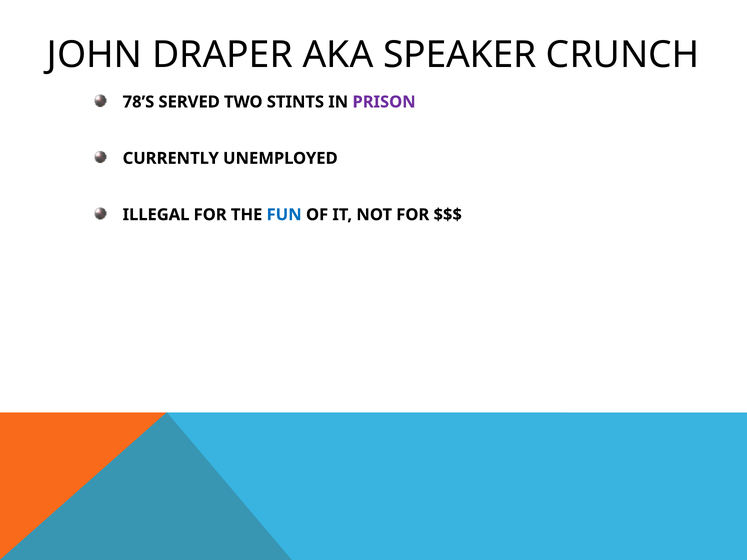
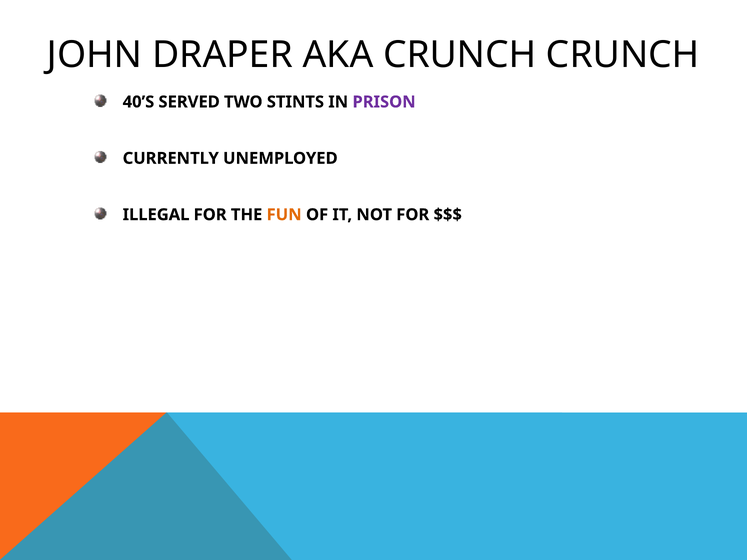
AKA SPEAKER: SPEAKER -> CRUNCH (460, 55)
78’S: 78’S -> 40’S (138, 102)
FUN colour: blue -> orange (284, 215)
